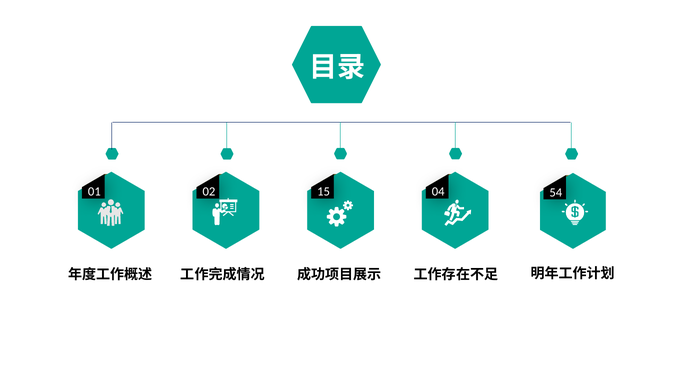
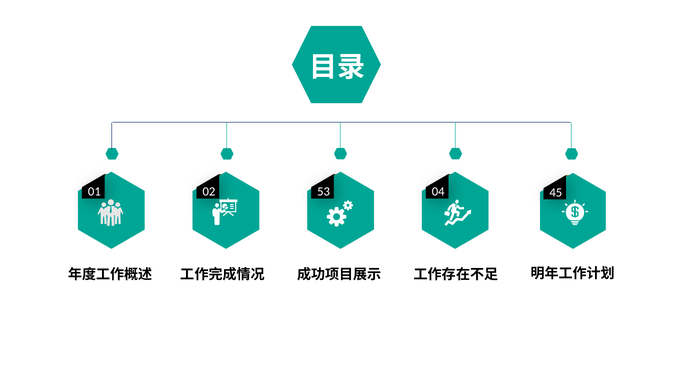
15: 15 -> 53 (324, 191)
54: 54 -> 45 (556, 192)
